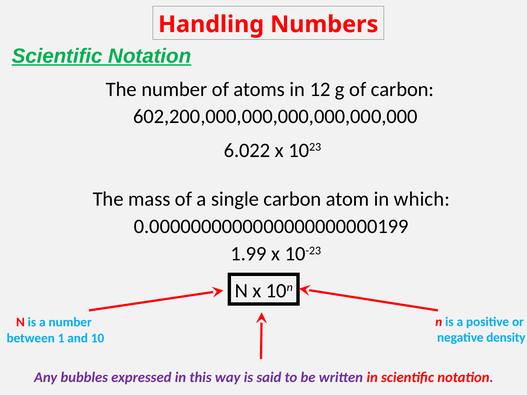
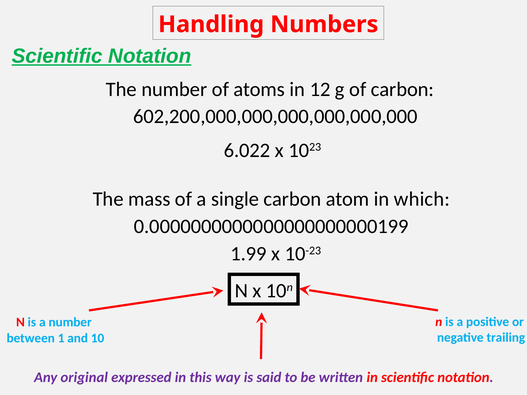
density: density -> trailing (506, 338)
bubbles: bubbles -> original (84, 377)
